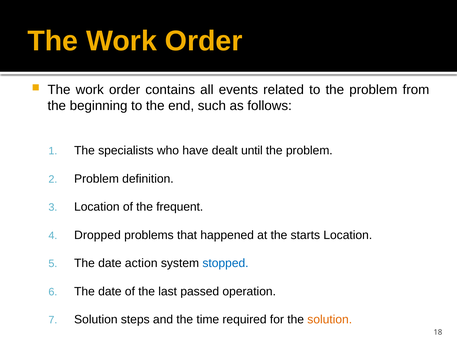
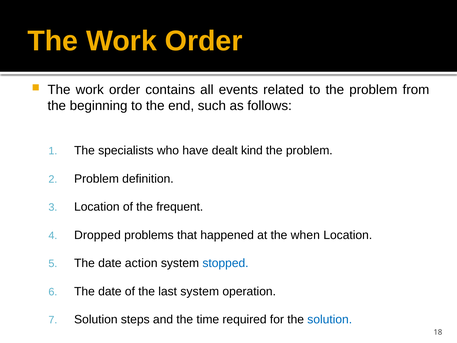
until: until -> kind (252, 150)
starts: starts -> when (305, 235)
last passed: passed -> system (200, 291)
solution colour: orange -> blue (330, 319)
